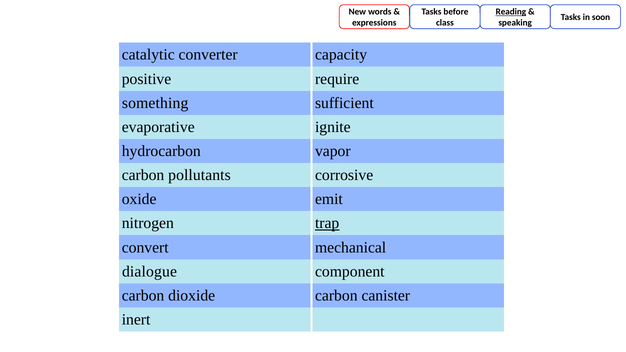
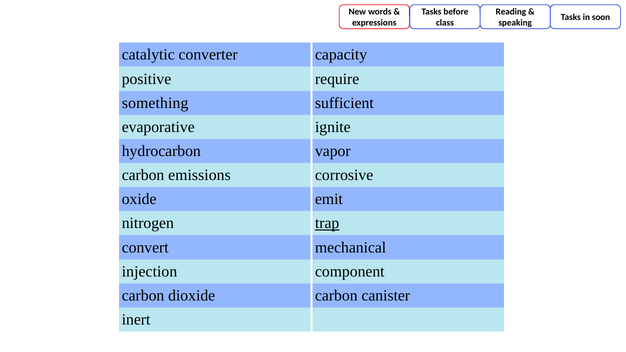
Reading underline: present -> none (511, 12)
pollutants: pollutants -> emissions (199, 175)
dialogue: dialogue -> injection (150, 272)
